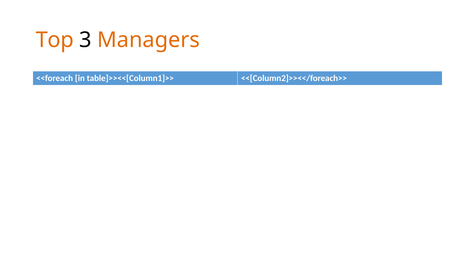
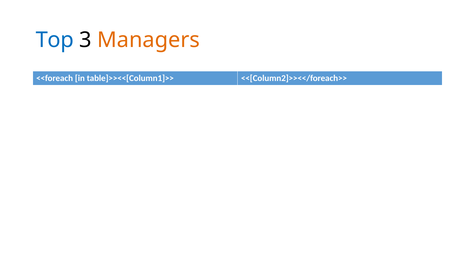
Top colour: orange -> blue (55, 40)
